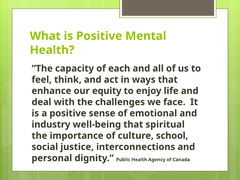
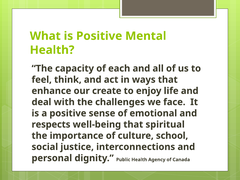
equity: equity -> create (107, 91)
industry: industry -> respects (51, 124)
